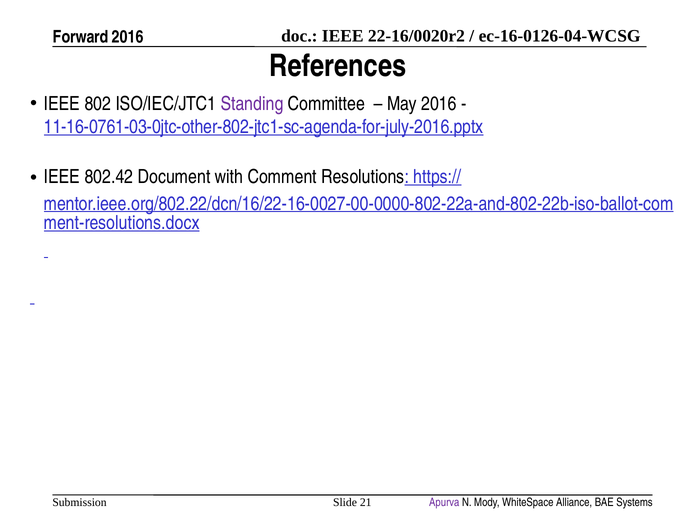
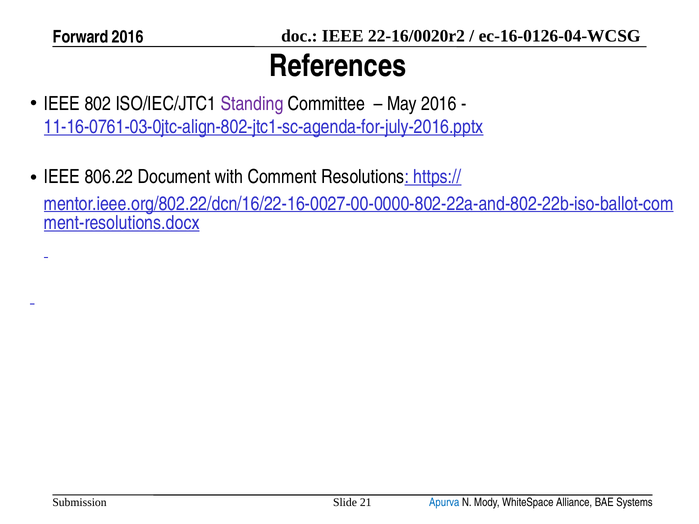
11-16-0761-03-0jtc-other-802-jtc1-sc-agenda-for-july-2016.pptx: 11-16-0761-03-0jtc-other-802-jtc1-sc-agenda-for-july-2016.pptx -> 11-16-0761-03-0jtc-align-802-jtc1-sc-agenda-for-july-2016.pptx (264, 127)
802.42: 802.42 -> 806.22 (109, 177)
Apurva colour: purple -> blue (444, 503)
